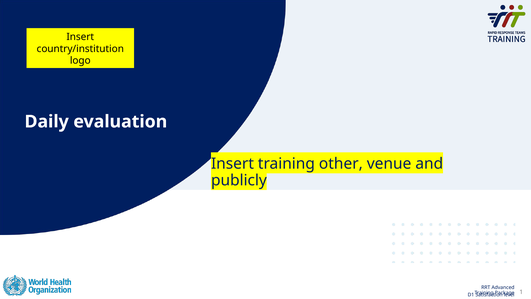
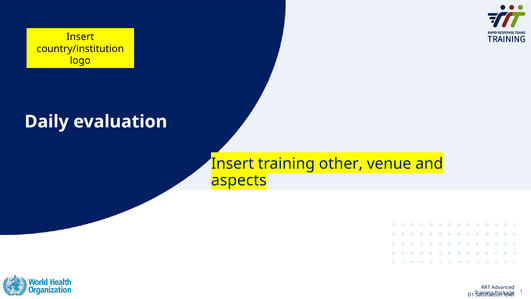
publicly: publicly -> aspects (239, 180)
